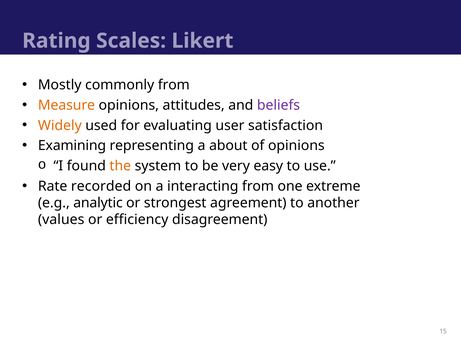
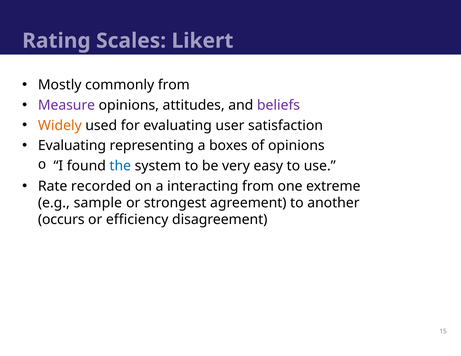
Measure colour: orange -> purple (66, 105)
Examining: Examining -> Evaluating (72, 146)
about: about -> boxes (228, 146)
the colour: orange -> blue (120, 166)
analytic: analytic -> sample (98, 203)
values: values -> occurs (61, 220)
